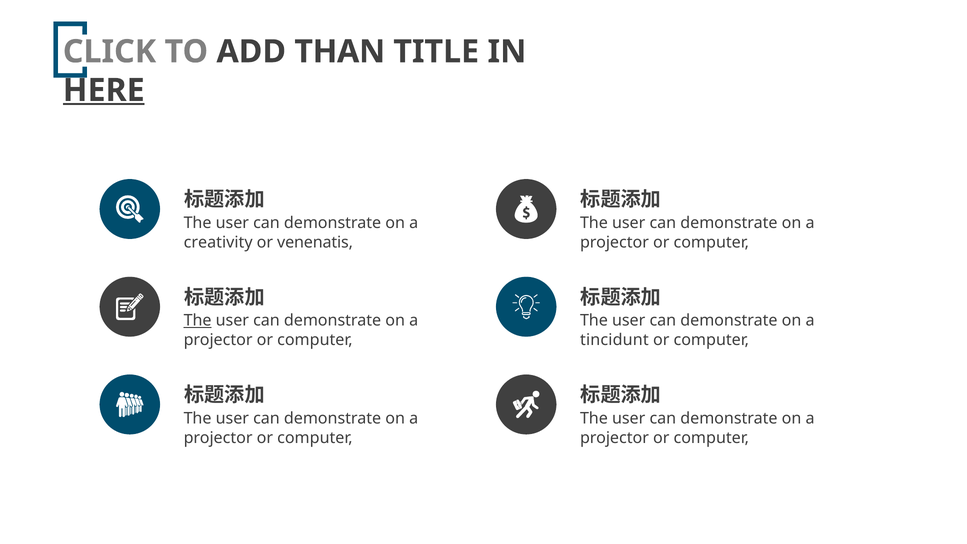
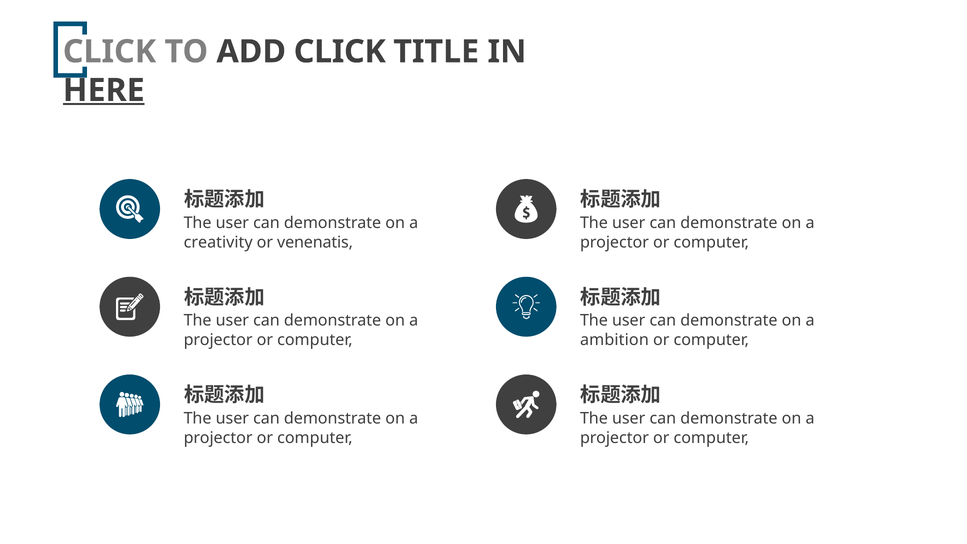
ADD THAN: THAN -> CLICK (340, 52)
The underline: present -> none (198, 321)
tincidunt: tincidunt -> ambition (614, 340)
